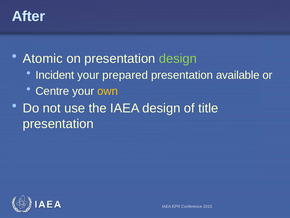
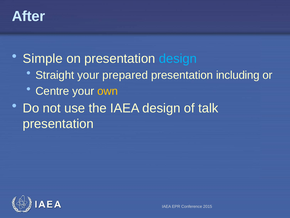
Atomic: Atomic -> Simple (43, 58)
design colour: light green -> light blue (178, 58)
Incident: Incident -> Straight (55, 75)
available: available -> including (238, 75)
title: title -> talk (208, 108)
